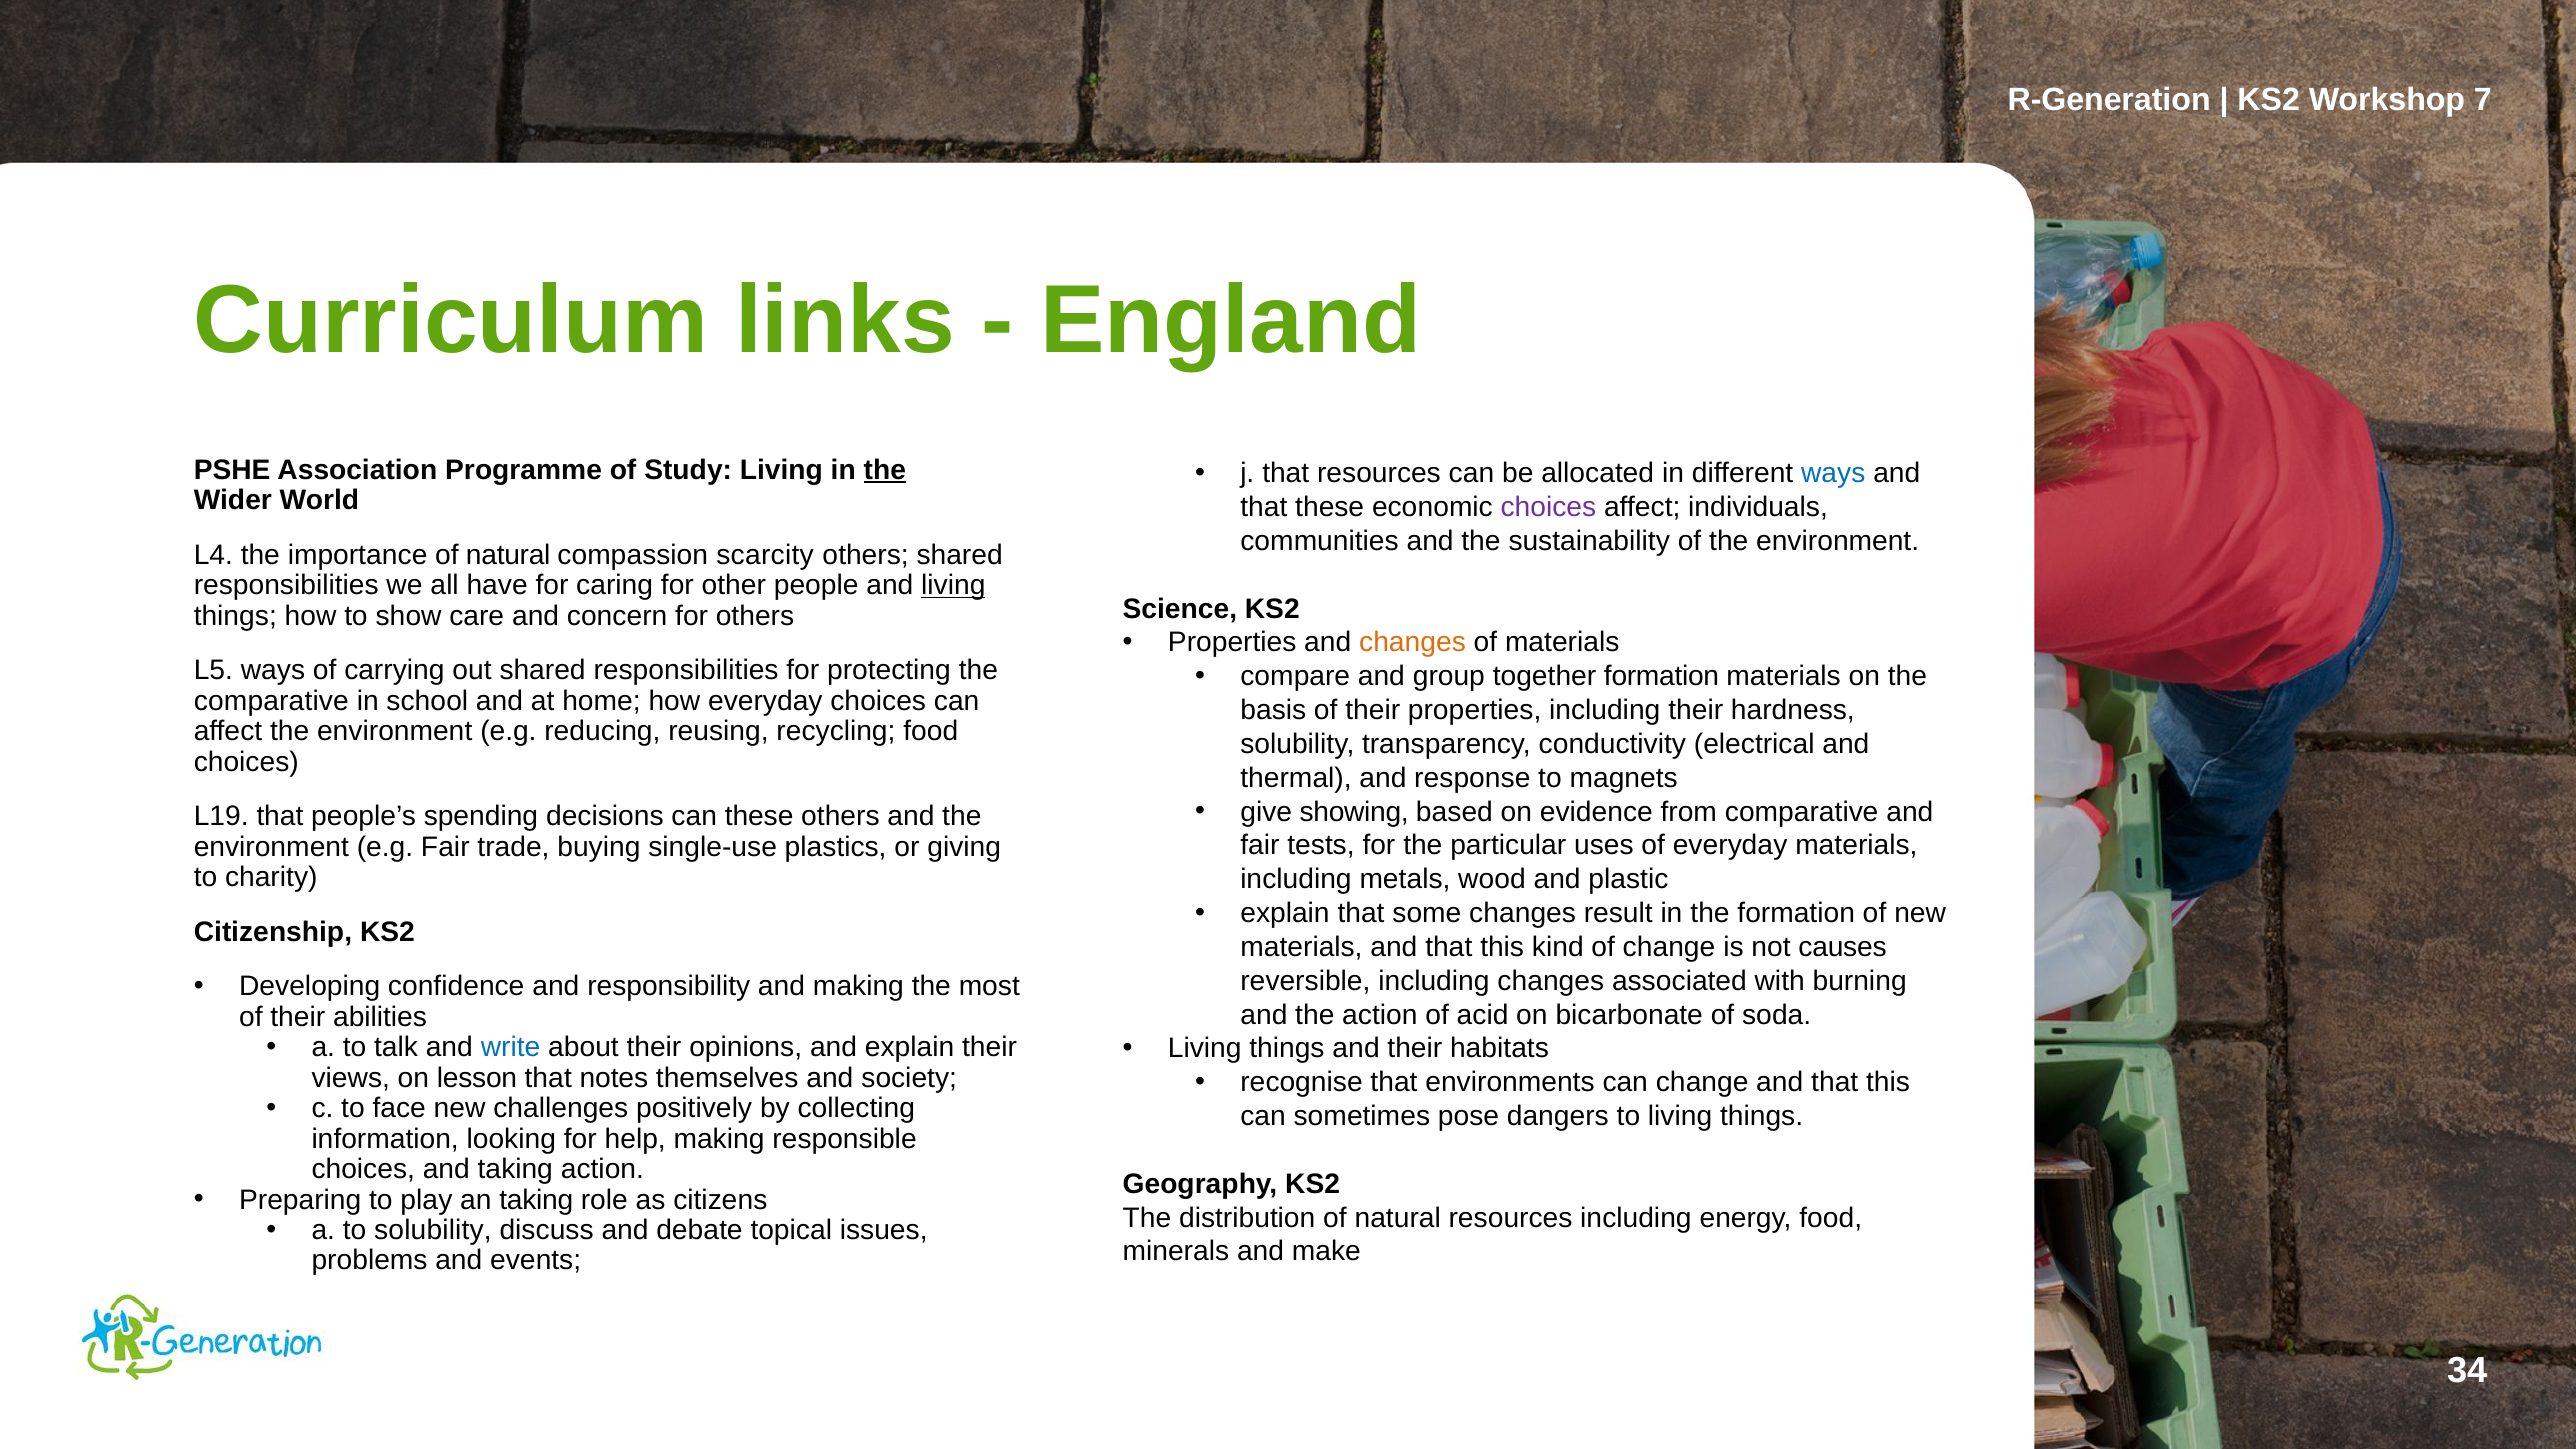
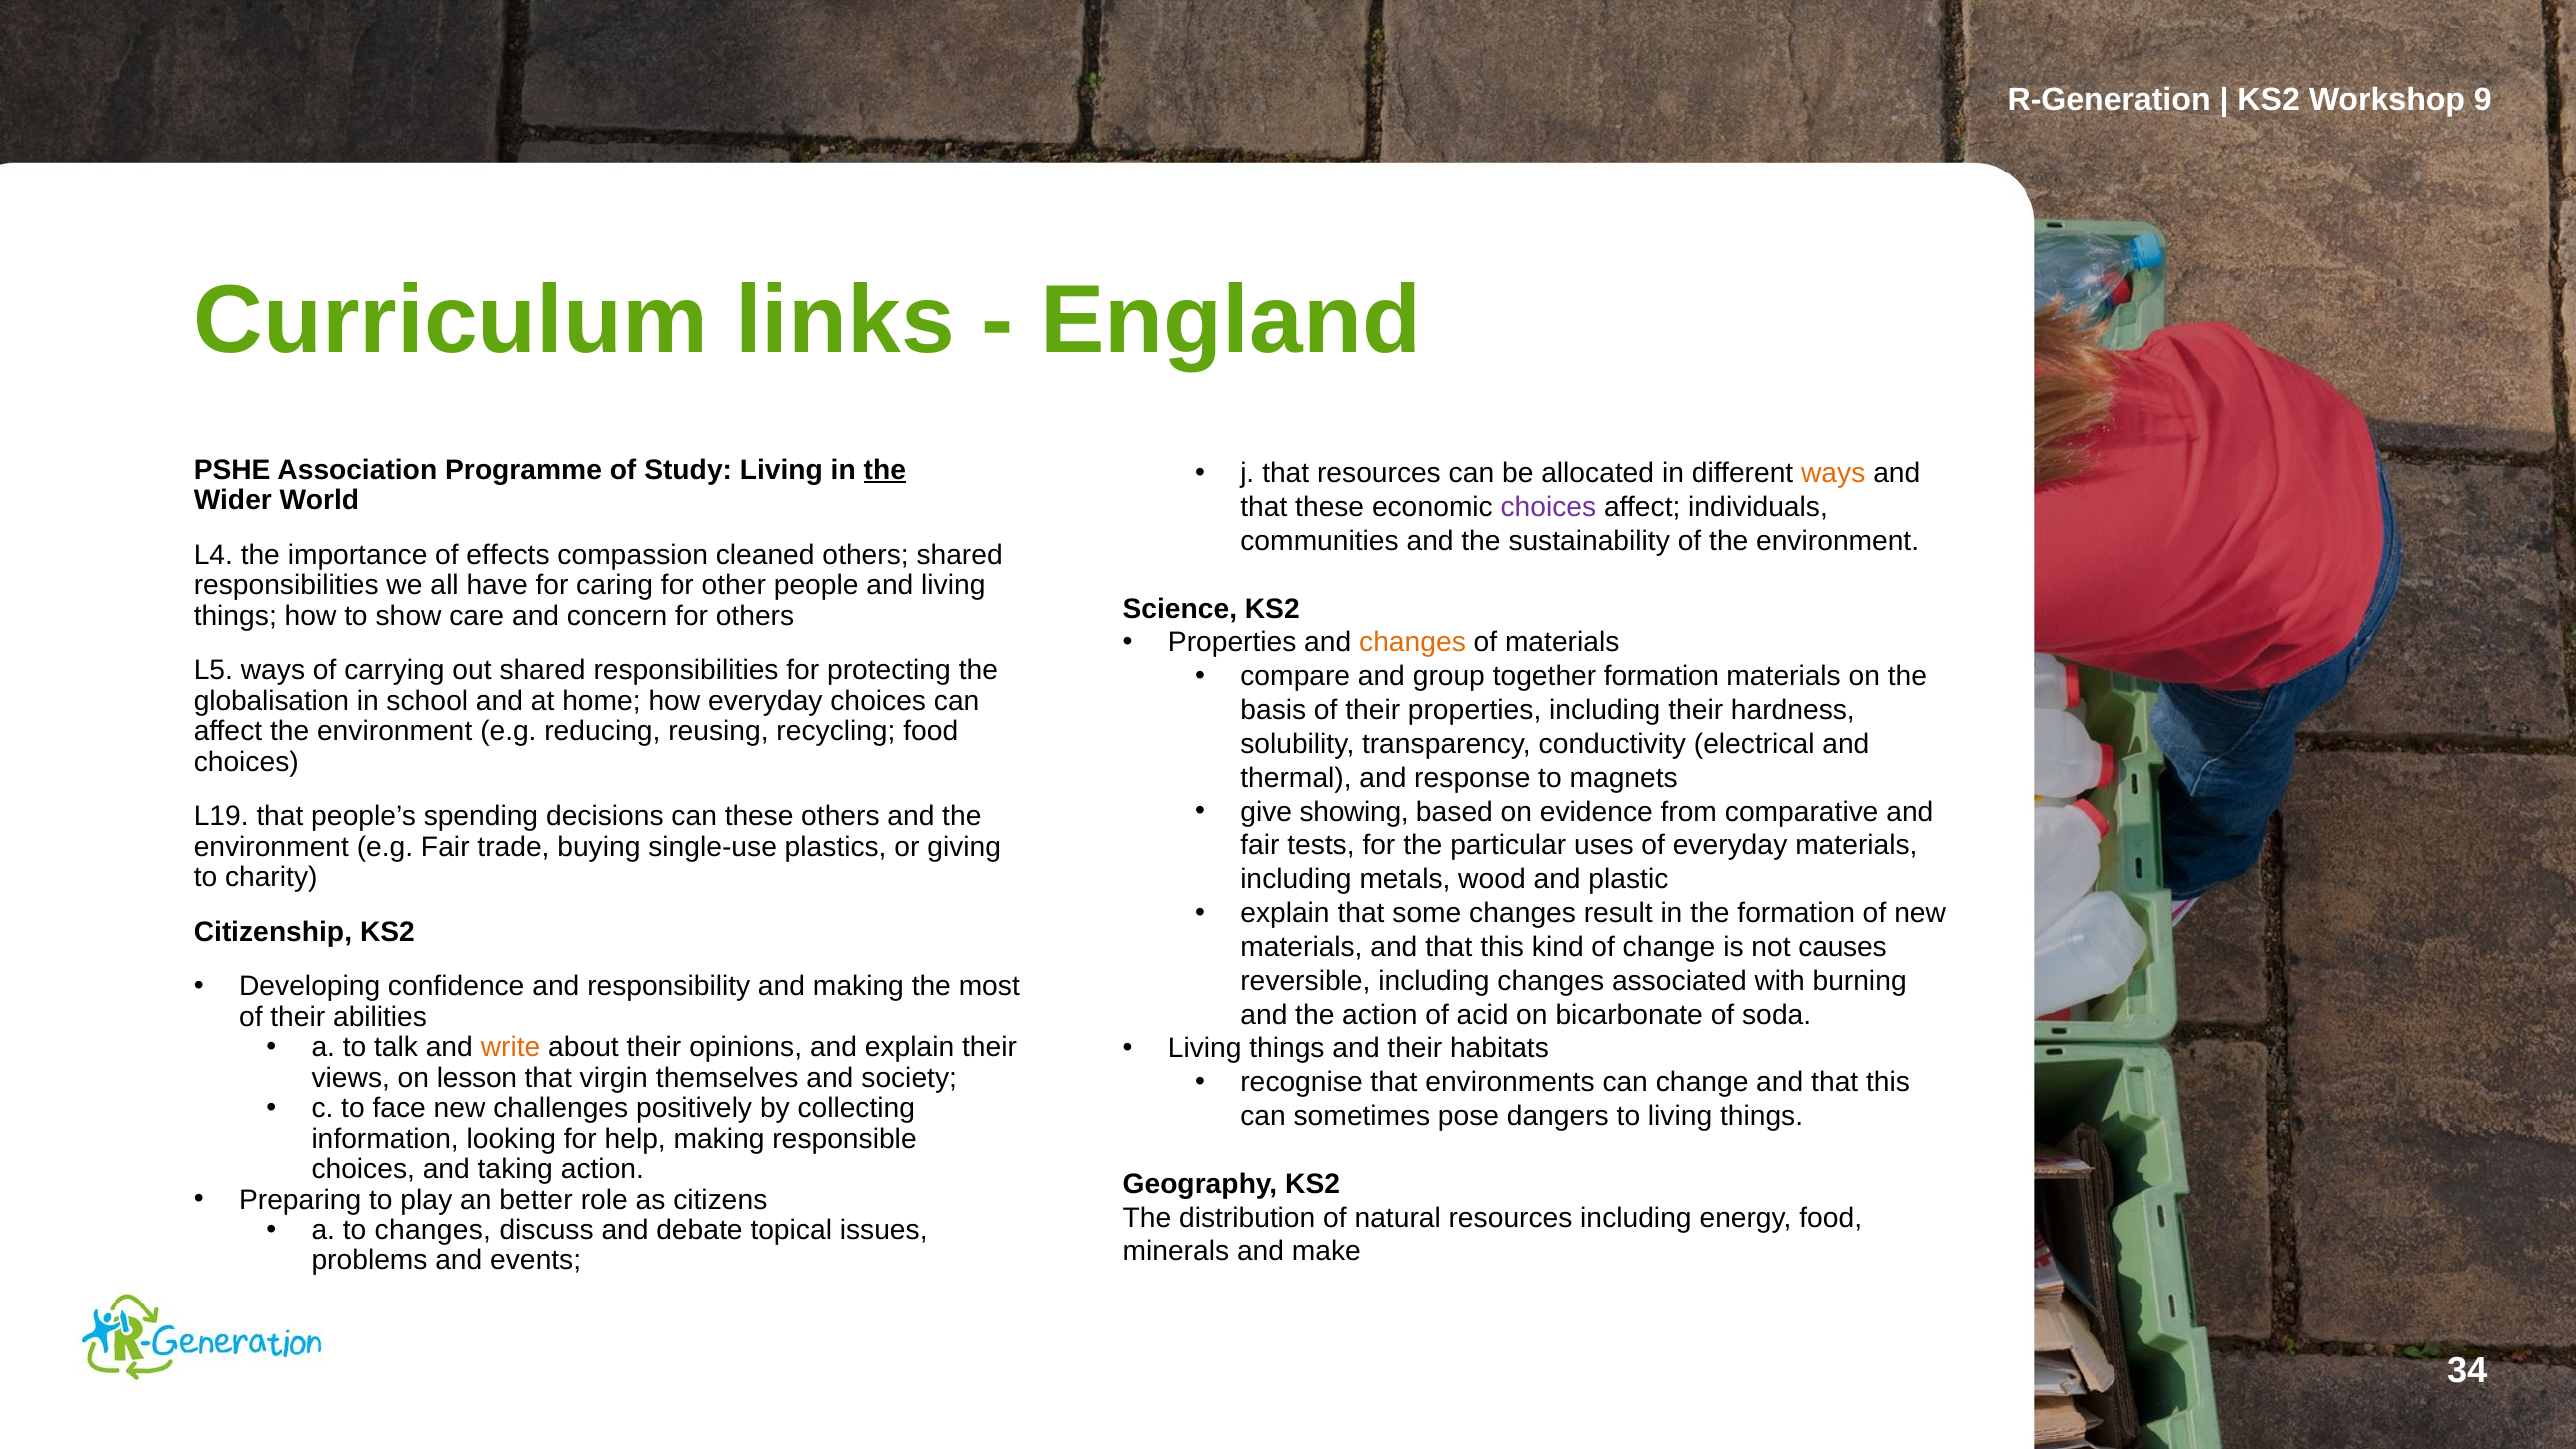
7: 7 -> 9 (2483, 100)
ways colour: blue -> orange (1833, 473)
importance of natural: natural -> effects (508, 555)
scarcity: scarcity -> cleaned (765, 555)
living underline: present -> none (953, 585)
comparative: comparative -> globalisation (271, 701)
write colour: blue -> orange (511, 1047)
notes: notes -> virgin (614, 1078)
an taking: taking -> better (536, 1200)
to solubility: solubility -> changes (433, 1230)
